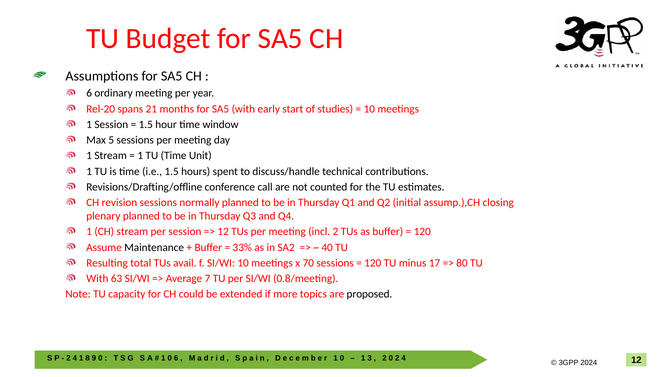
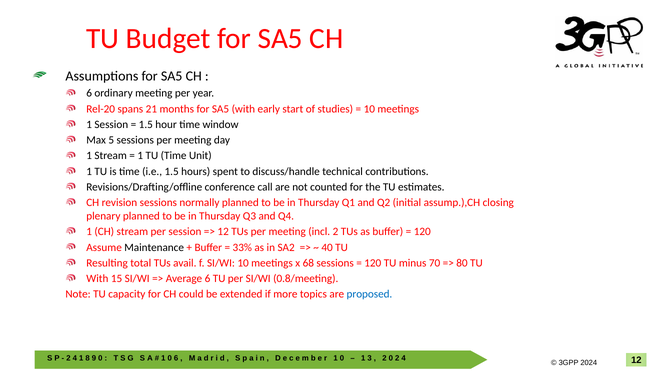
70: 70 -> 68 (308, 263)
17: 17 -> 70 (435, 263)
63: 63 -> 15 (117, 279)
Average 7: 7 -> 6 (208, 279)
proposed colour: black -> blue (369, 295)
